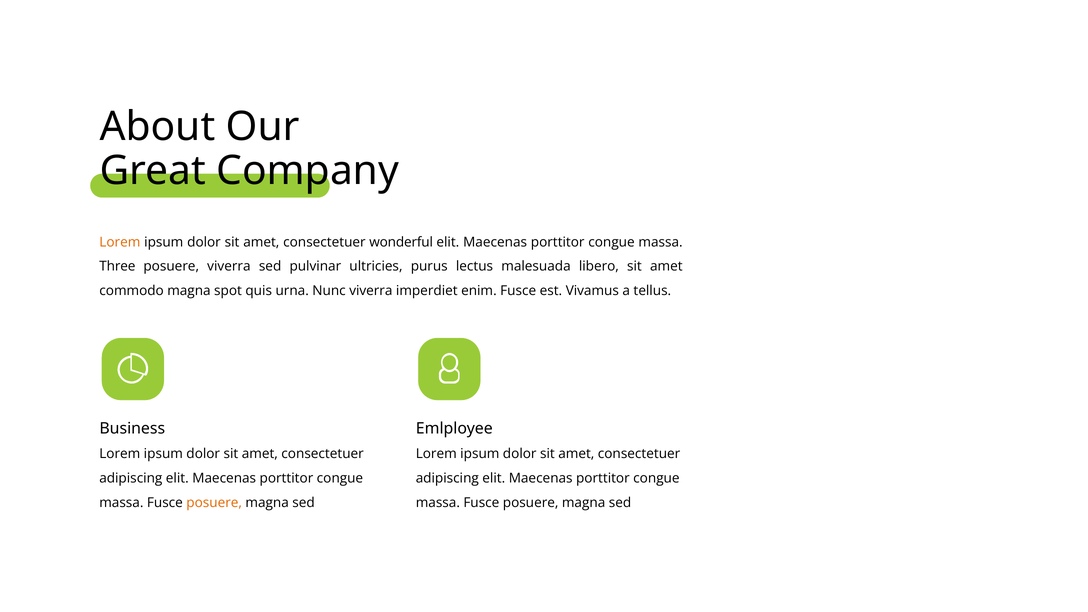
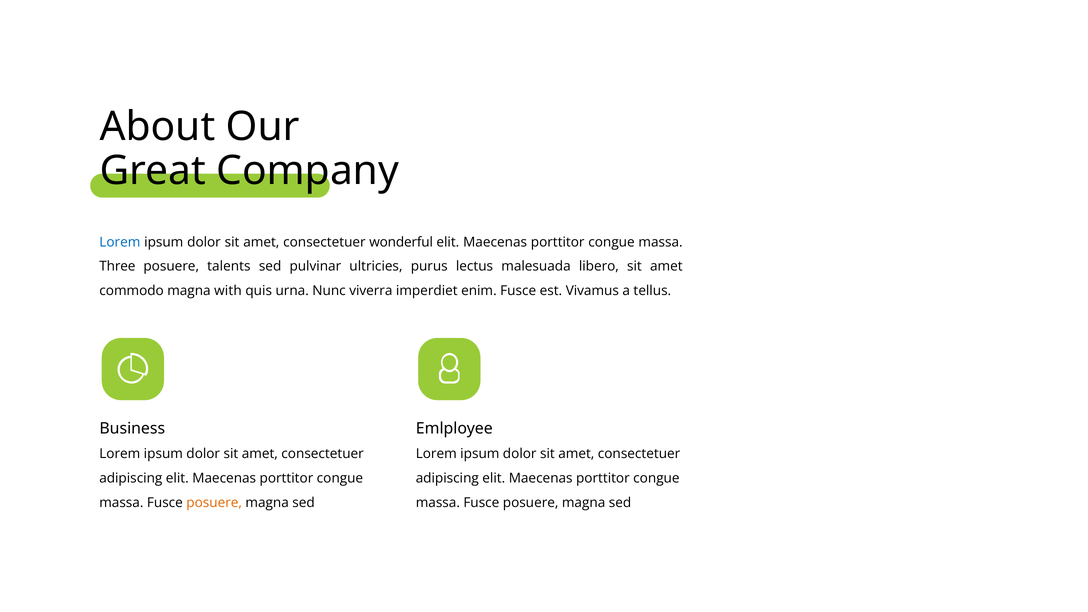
Lorem colour: orange -> blue (120, 242)
posuere viverra: viverra -> talents (229, 266)
spot: spot -> with (228, 291)
